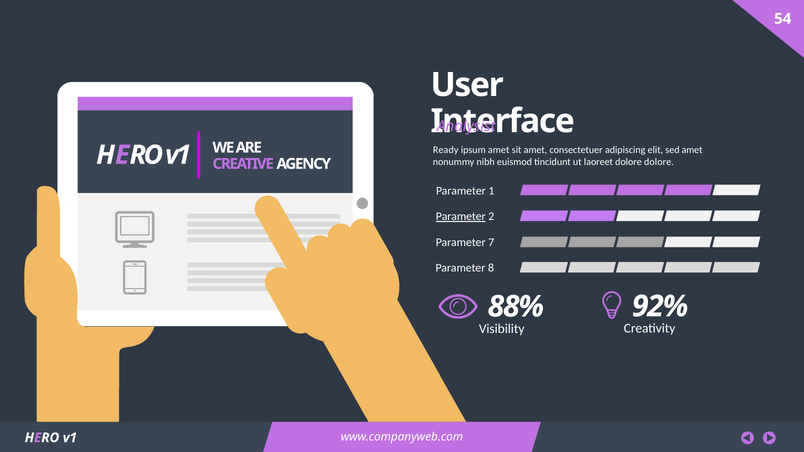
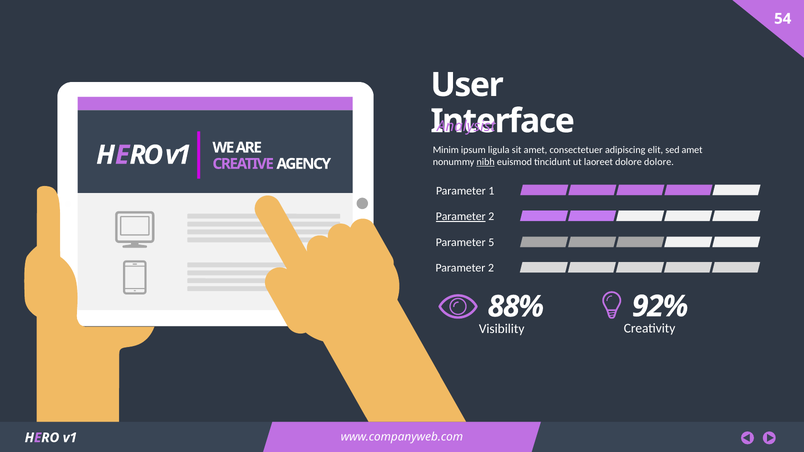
Ready: Ready -> Minim (446, 150)
ipsum amet: amet -> ligula (499, 150)
nibh underline: none -> present (486, 162)
7: 7 -> 5 (491, 243)
8: 8 -> 2 (491, 268)
